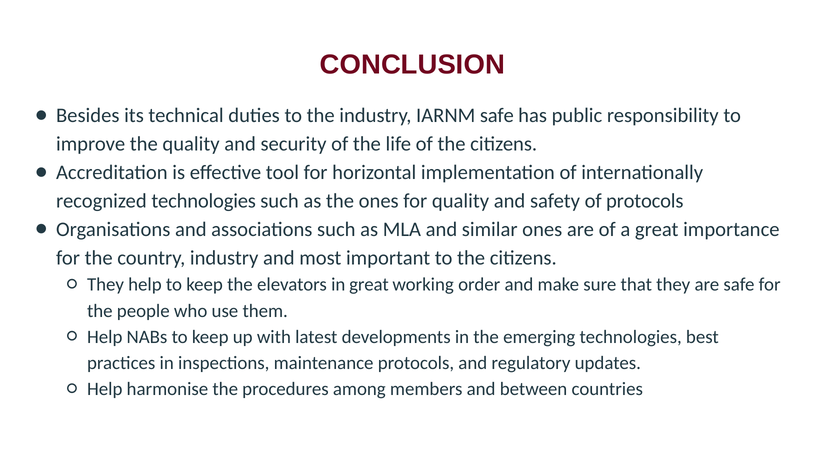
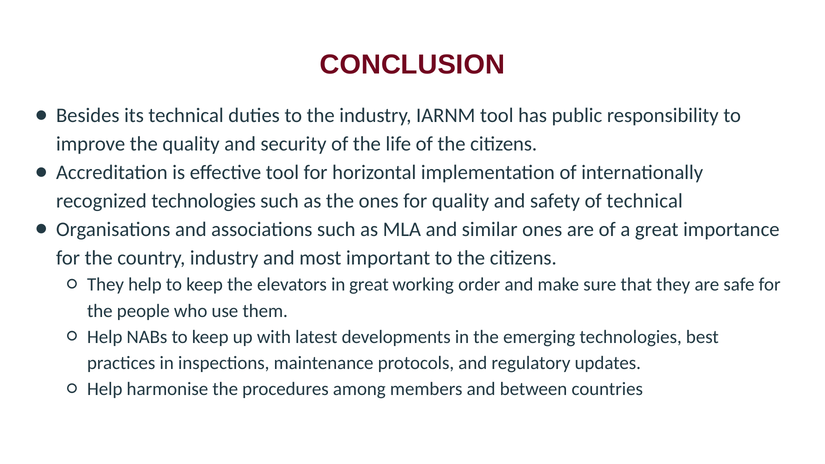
IARNM safe: safe -> tool (497, 116)
of protocols: protocols -> technical (645, 201)
